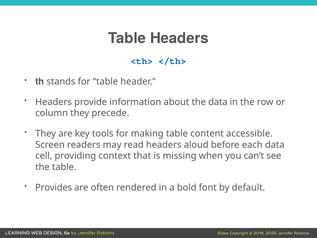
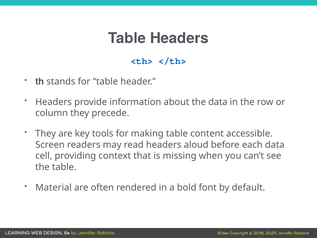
Provides: Provides -> Material (54, 187)
